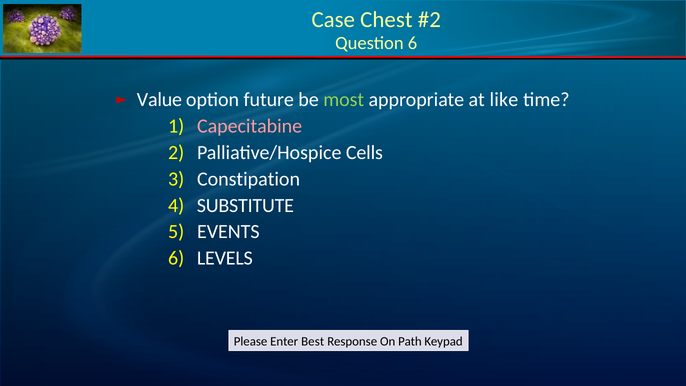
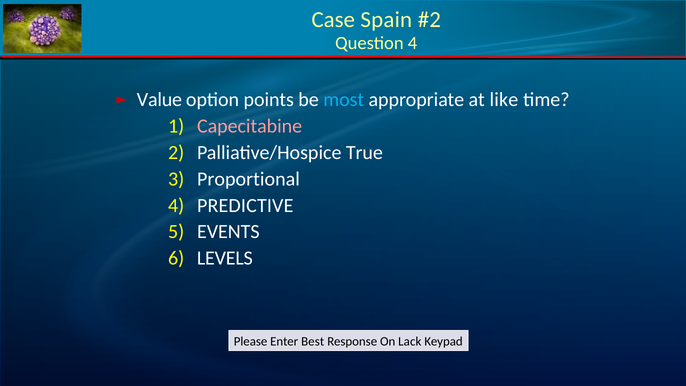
Chest: Chest -> Spain (386, 20)
Question 6: 6 -> 4 (413, 43)
future: future -> points (269, 100)
most colour: light green -> light blue (344, 100)
Cells: Cells -> True (364, 153)
Constipation: Constipation -> Proportional (248, 179)
SUBSTITUTE: SUBSTITUTE -> PREDICTIVE (245, 205)
Path: Path -> Lack (410, 341)
